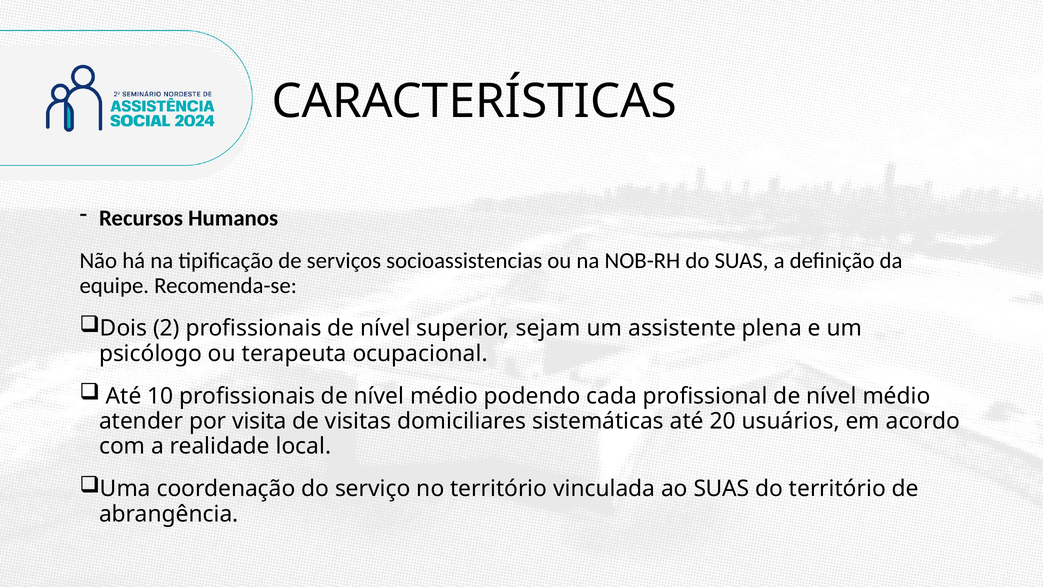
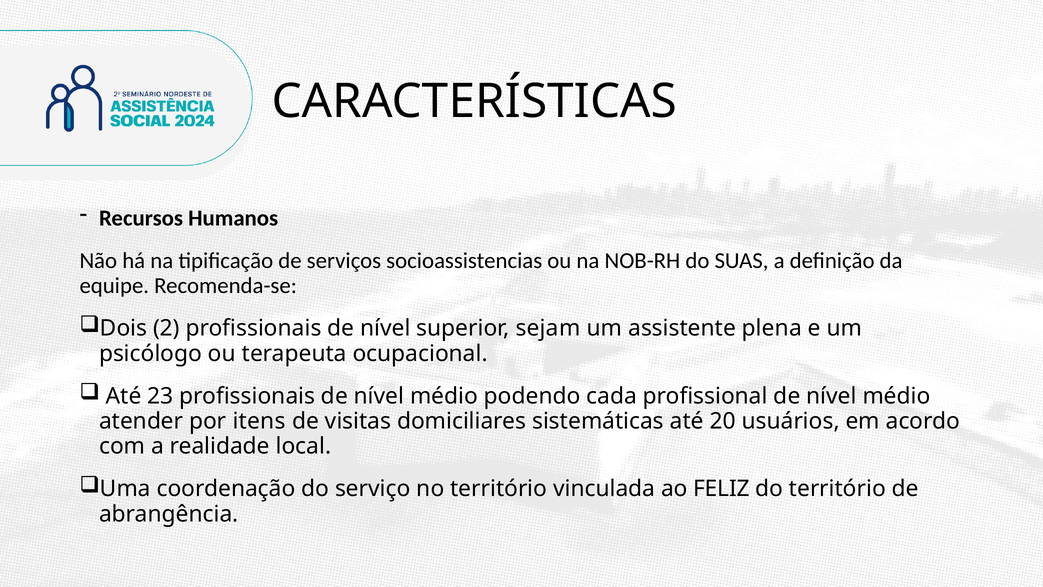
10: 10 -> 23 (160, 396)
visita: visita -> itens (259, 421)
ao SUAS: SUAS -> FELIZ (721, 489)
